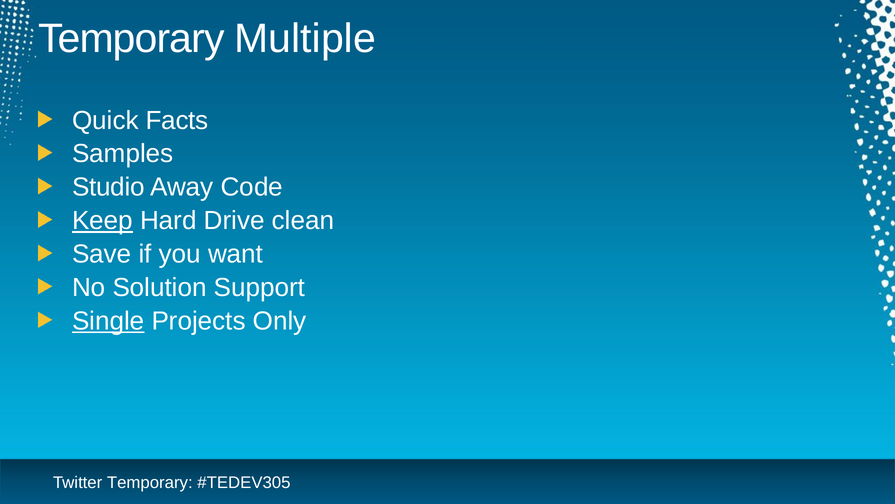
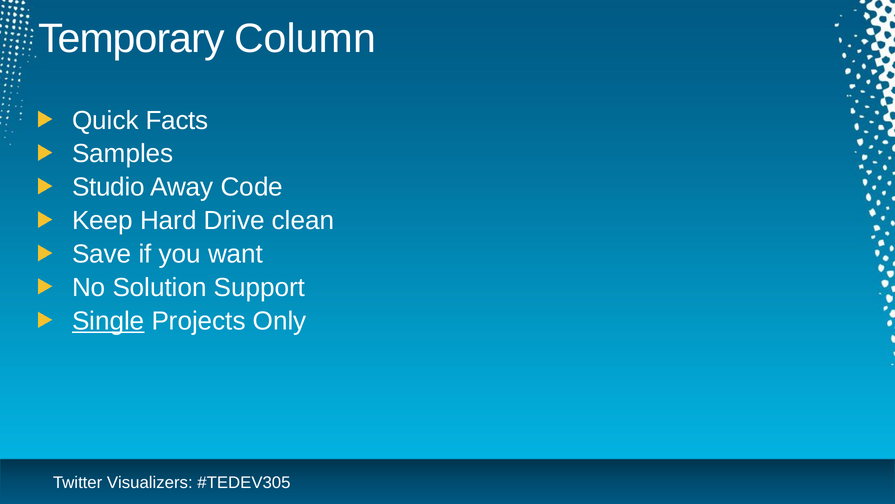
Multiple: Multiple -> Column (305, 39)
Keep underline: present -> none (102, 221)
Twitter Temporary: Temporary -> Visualizers (150, 482)
